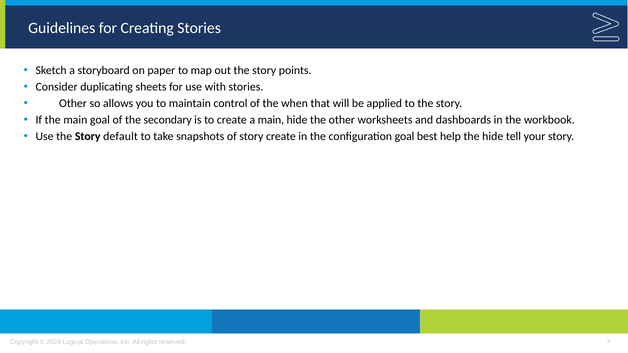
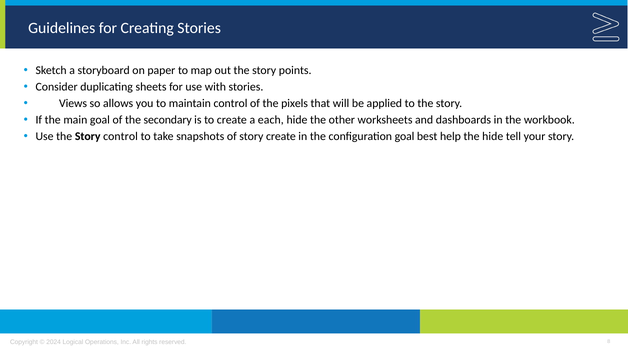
Other: Other -> Views (73, 104)
when: when -> pixels (295, 104)
a main: main -> each (271, 120)
Story default: default -> control (121, 137)
